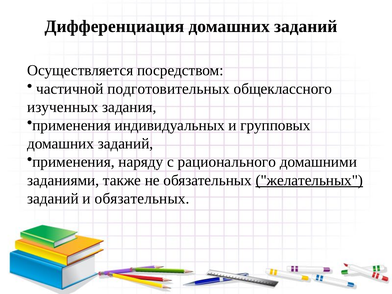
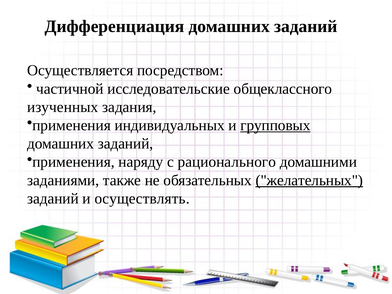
подготовительных: подготовительных -> исследовательские (169, 89)
групповых underline: none -> present (275, 125)
и обязательных: обязательных -> осуществлять (142, 199)
